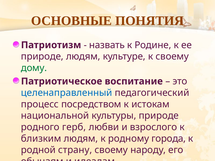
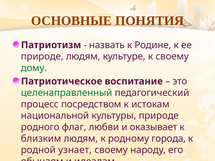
целенаправленный colour: blue -> green (67, 93)
герб: герб -> флаг (74, 127)
взрослого: взрослого -> оказывает (154, 127)
страну: страну -> узнает (75, 150)
